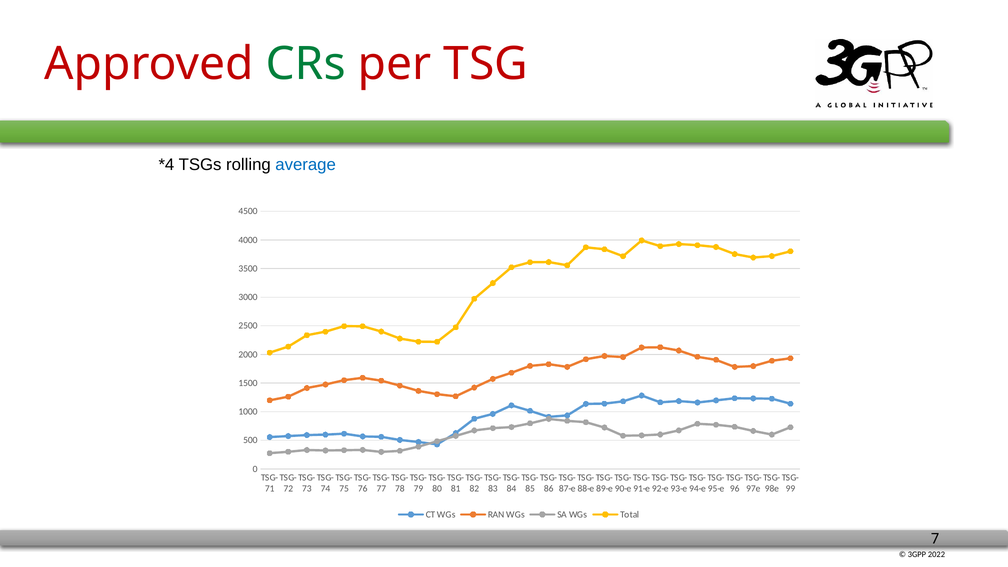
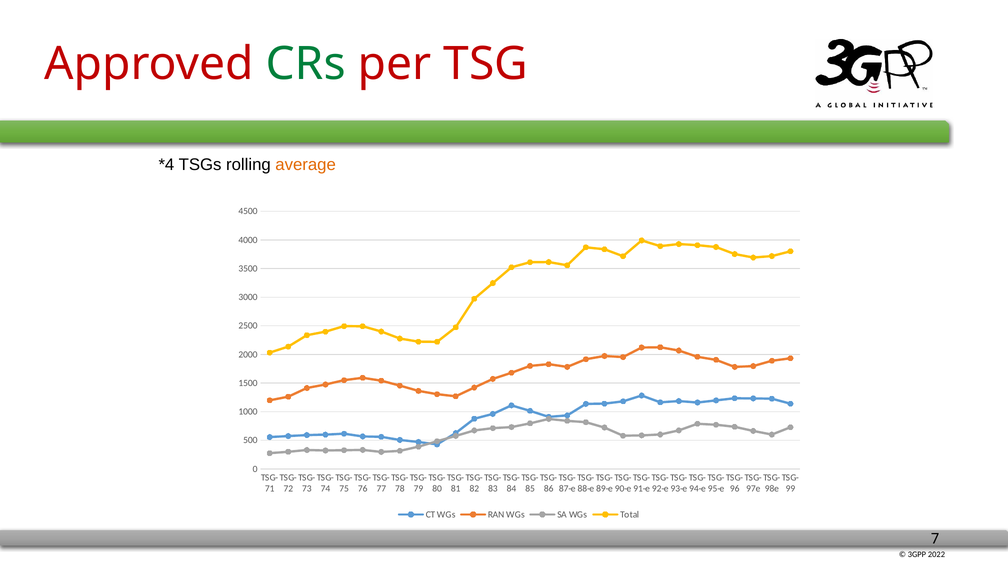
average colour: blue -> orange (306, 165)
